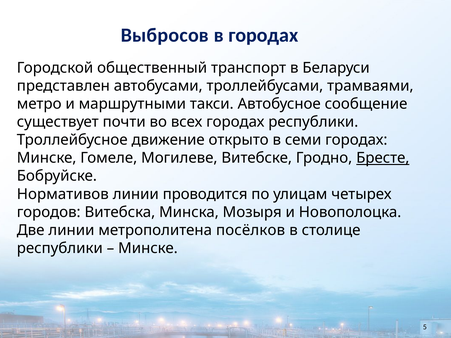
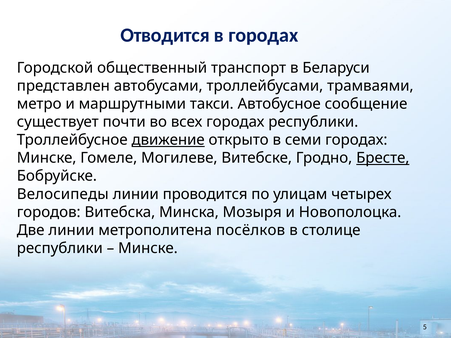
Выбросов: Выбросов -> Отводится (165, 35)
движение underline: none -> present (168, 140)
Нормативов: Нормативов -> Велосипеды (63, 194)
